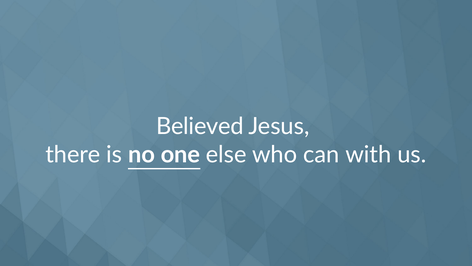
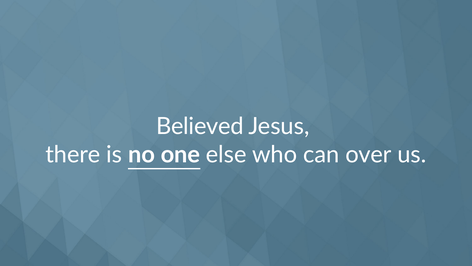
with: with -> over (368, 155)
